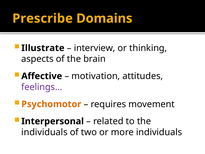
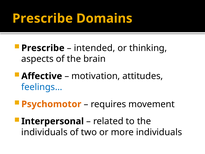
Illustrate: Illustrate -> Prescribe (43, 48)
interview: interview -> intended (95, 48)
feelings… colour: purple -> blue (42, 87)
